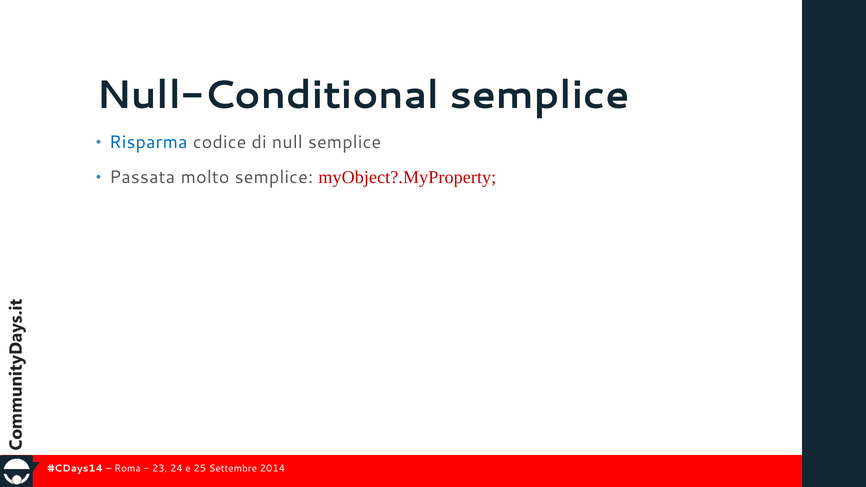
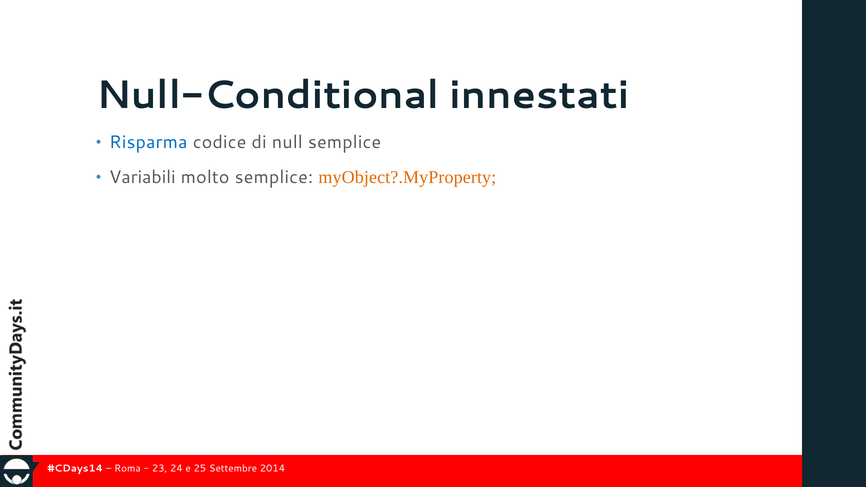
Null-Conditional semplice: semplice -> innestati (539, 95)
Passata: Passata -> Variabili (142, 178)
myObject?.MyProperty colour: red -> orange (407, 178)
